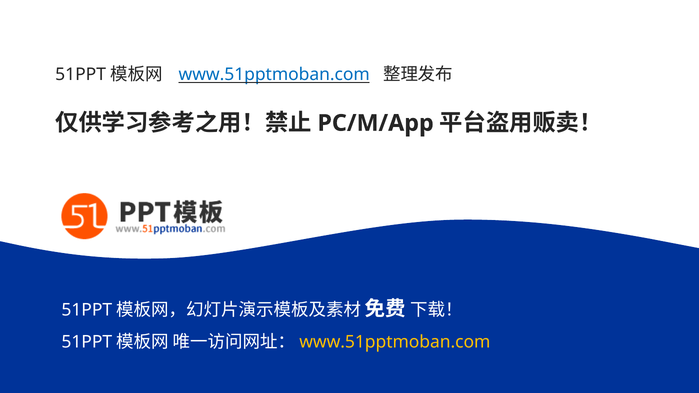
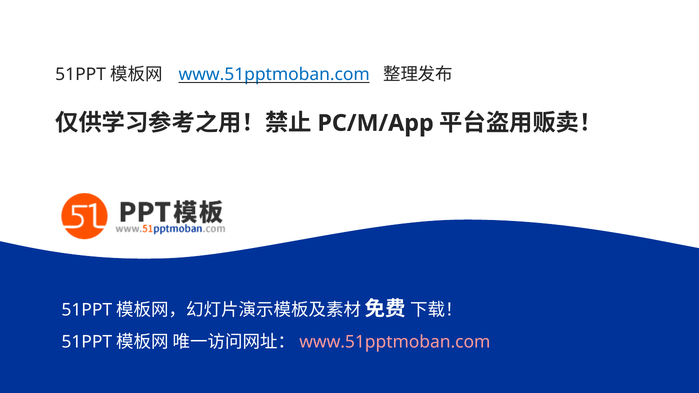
www.51pptmoban.com colour: yellow -> pink (395, 342)
